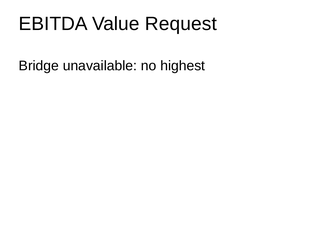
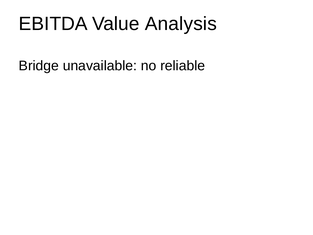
Request: Request -> Analysis (181, 24)
highest: highest -> reliable (183, 66)
